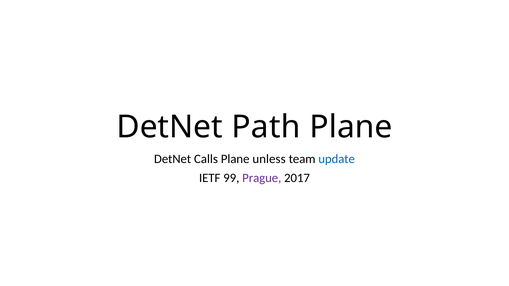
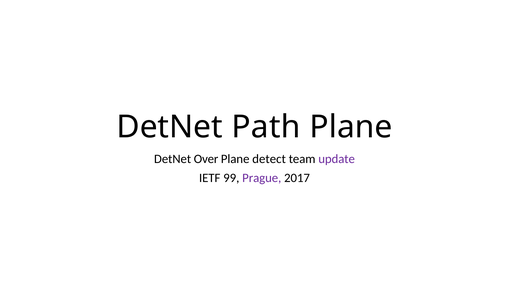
Calls: Calls -> Over (206, 159)
unless: unless -> detect (269, 159)
update colour: blue -> purple (337, 159)
